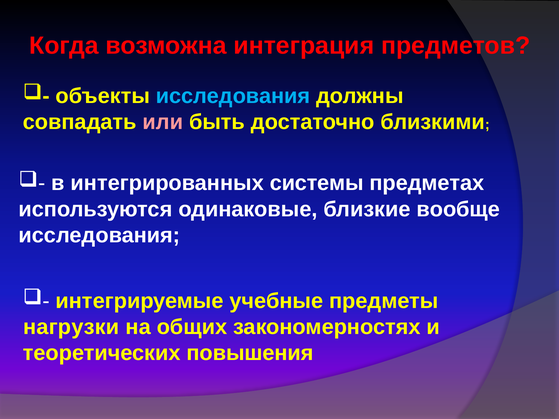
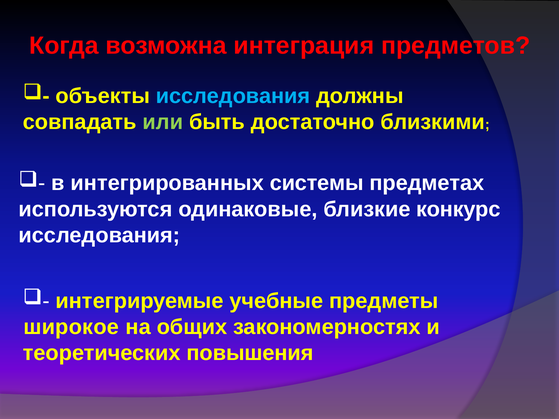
или colour: pink -> light green (163, 122)
вообще: вообще -> конкурс (458, 209)
нагрузки: нагрузки -> широкое (71, 327)
